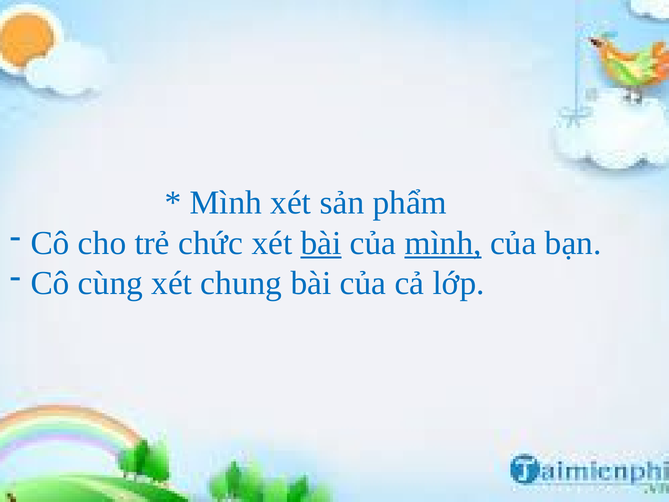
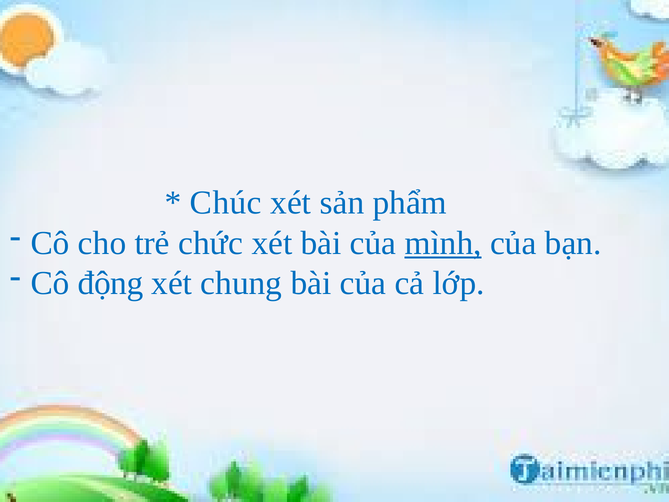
Mình: Mình -> Chúc (226, 203)
bài underline: present -> none (321, 243)
cùng: cùng -> động (111, 283)
